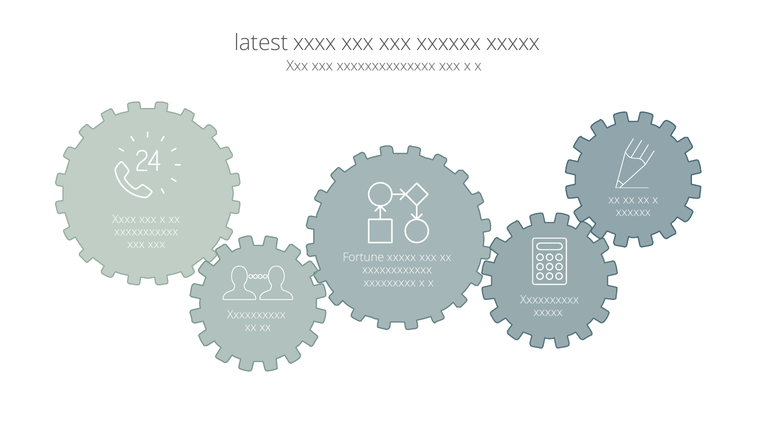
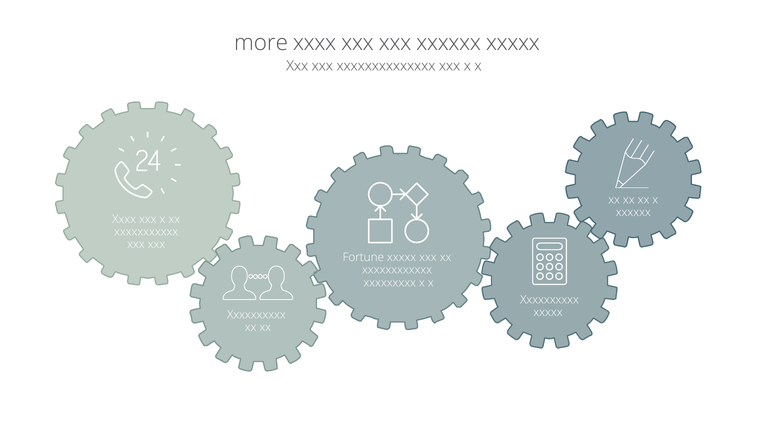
latest: latest -> more (261, 43)
